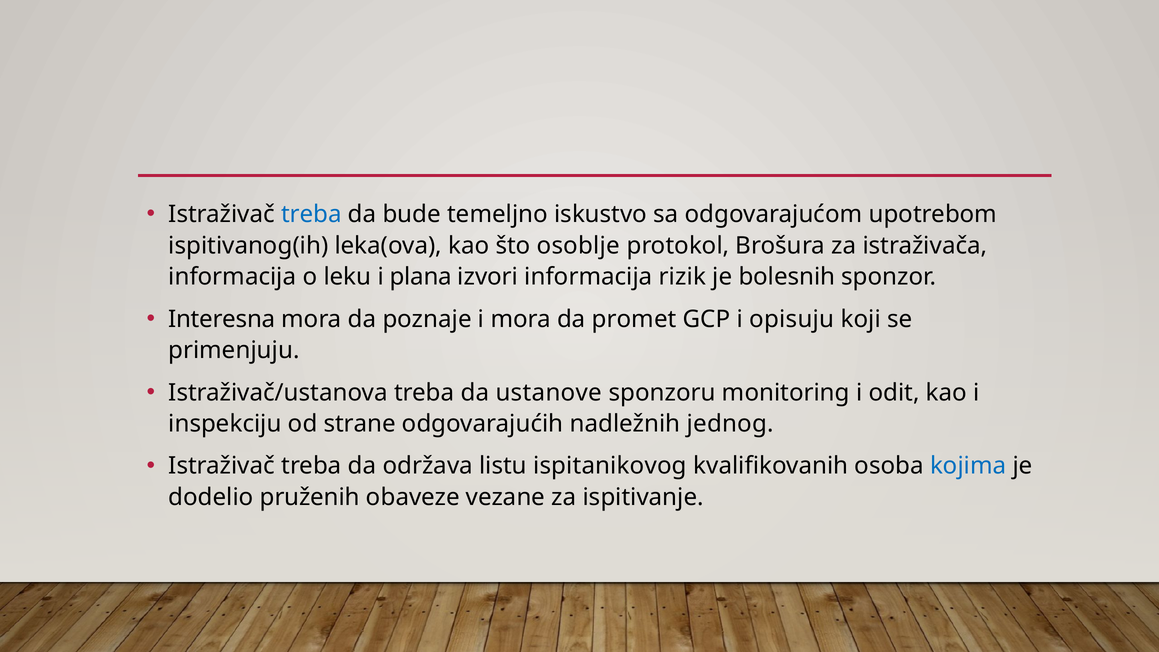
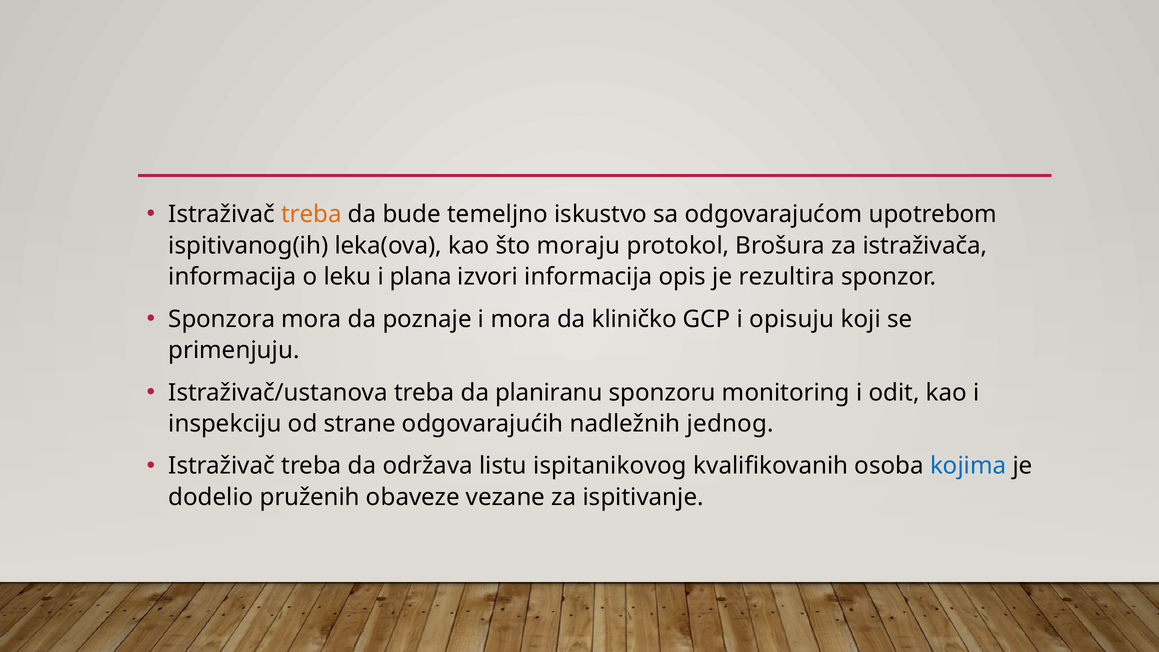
treba colour: blue -> orange (311, 214)
osoblje: osoblje -> moraju (578, 246)
rizik: rizik -> opis (682, 277)
bolesnih: bolesnih -> rezultira (787, 277)
Interesna: Interesna -> Sponzora (222, 319)
promet: promet -> kliničko (634, 319)
ustanove: ustanove -> planiranu (549, 393)
